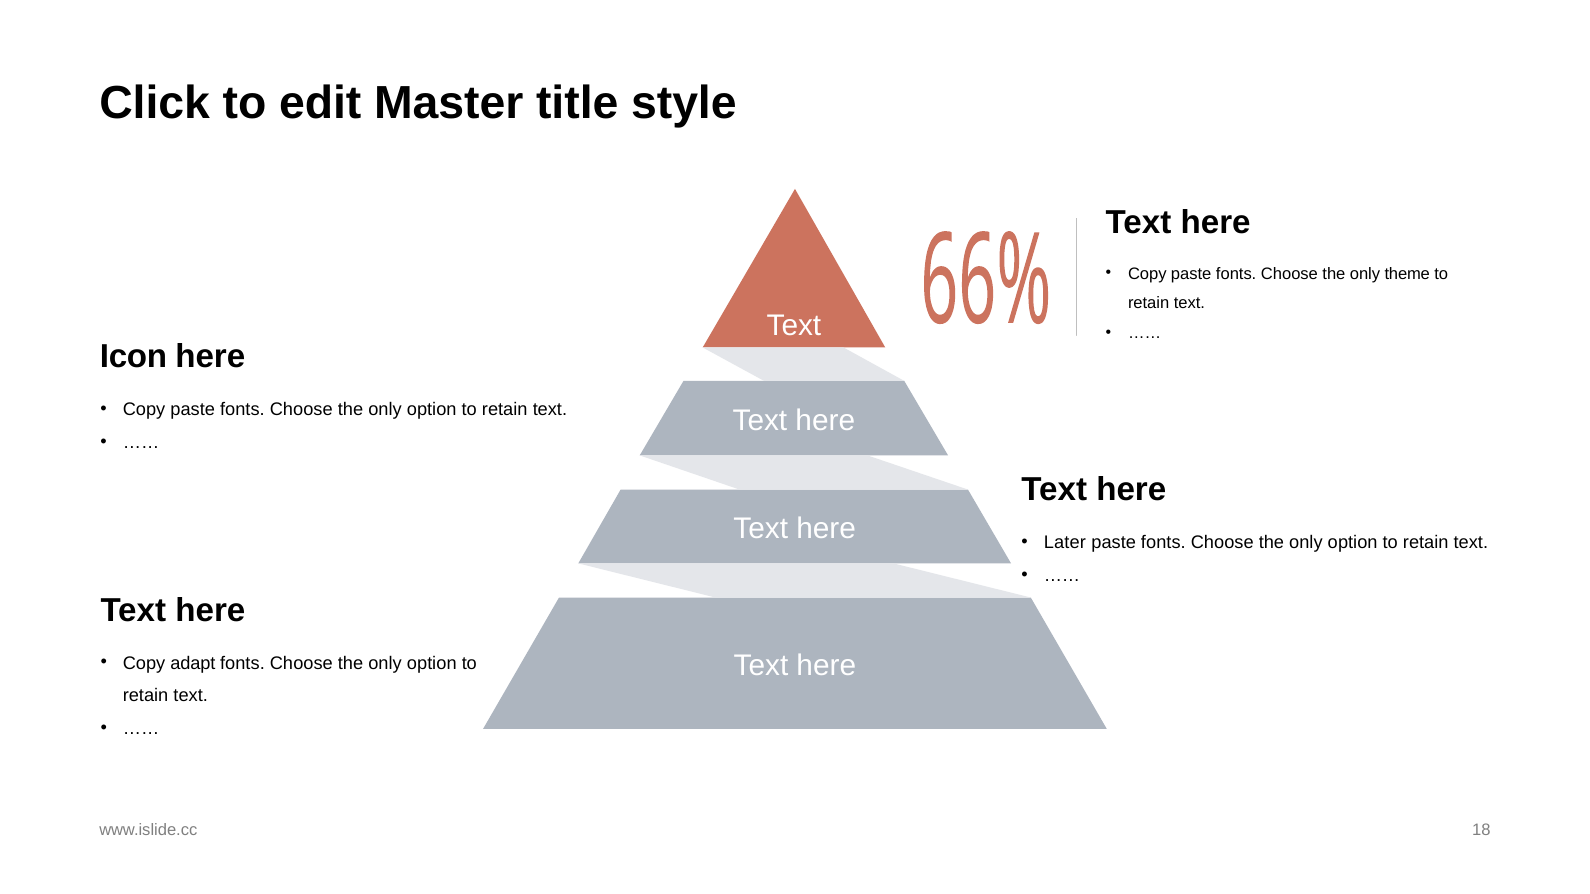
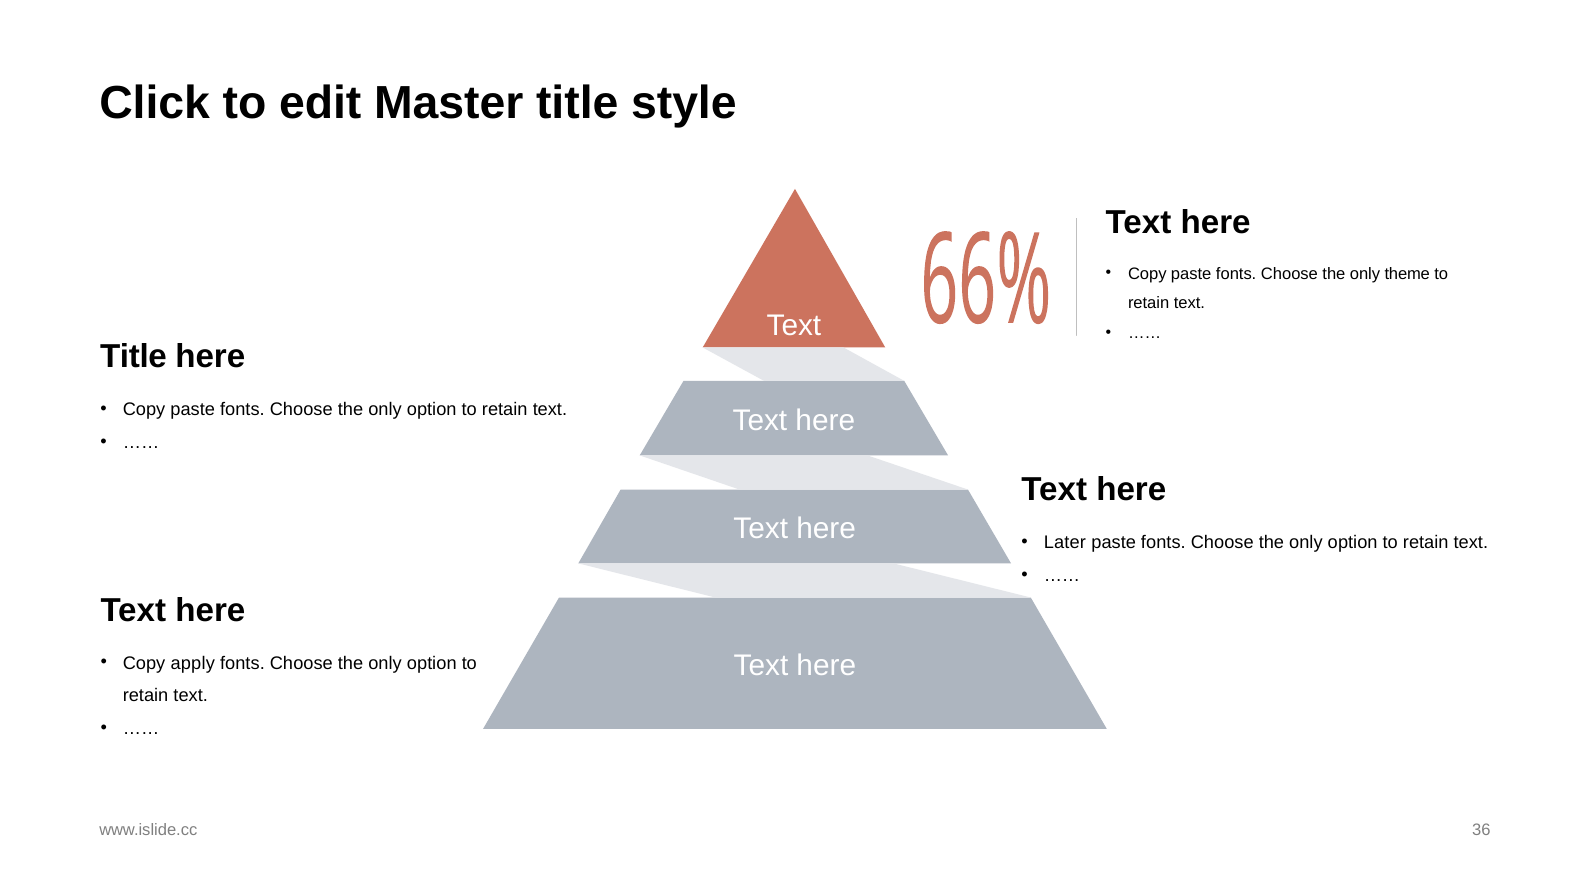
Icon: Icon -> Title (133, 357)
adapt: adapt -> apply (193, 663)
18: 18 -> 36 (1481, 830)
